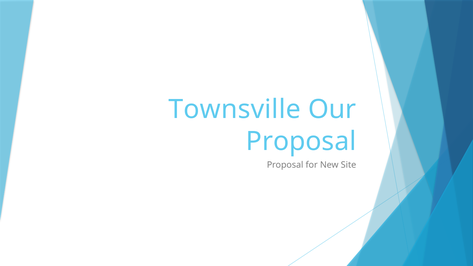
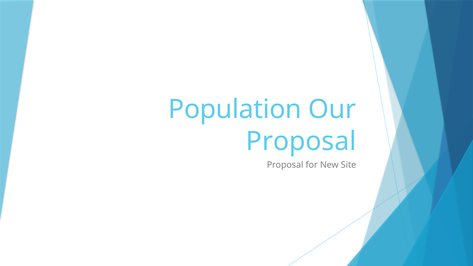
Townsville: Townsville -> Population (235, 109)
